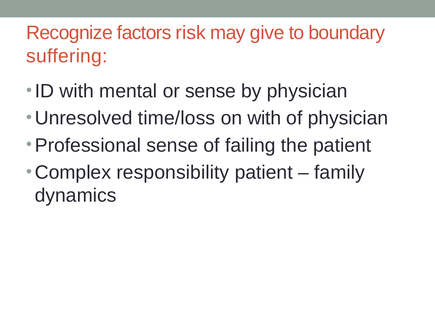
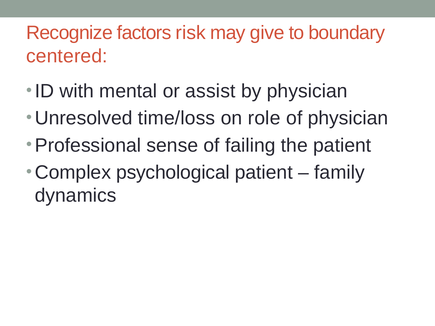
suffering: suffering -> centered (67, 56)
or sense: sense -> assist (210, 91)
on with: with -> role (264, 118)
responsibility: responsibility -> psychological (173, 172)
